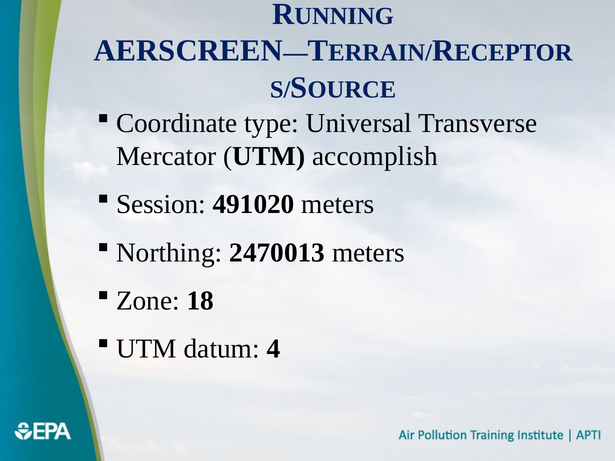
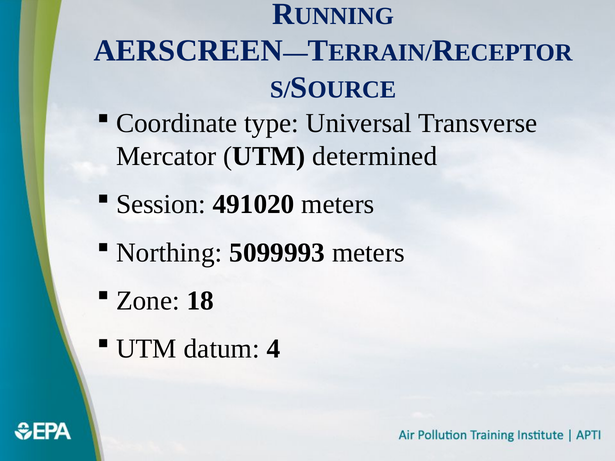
accomplish: accomplish -> determined (375, 156)
2470013: 2470013 -> 5099993 (277, 253)
